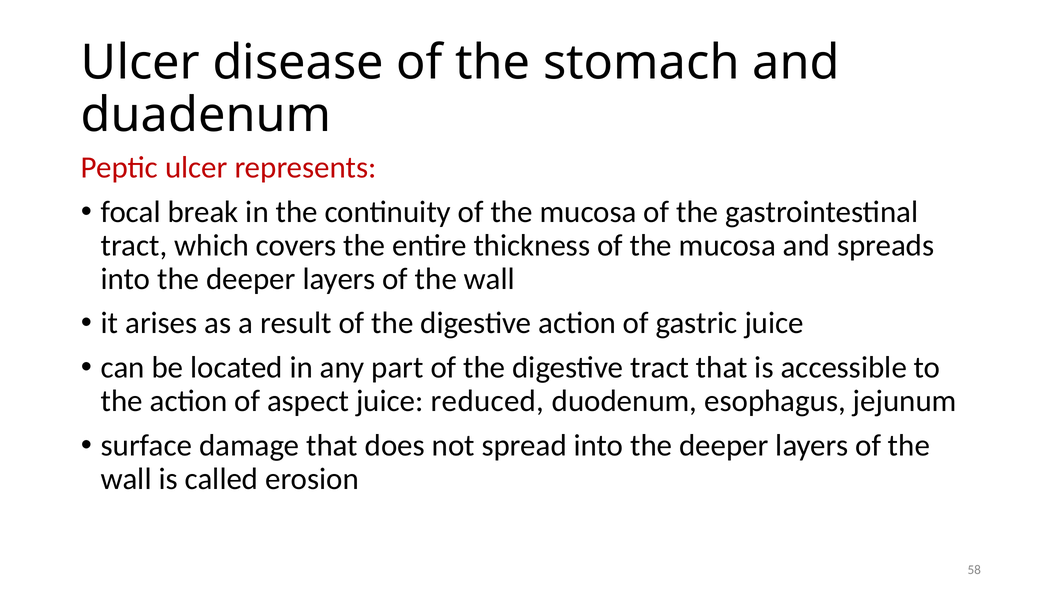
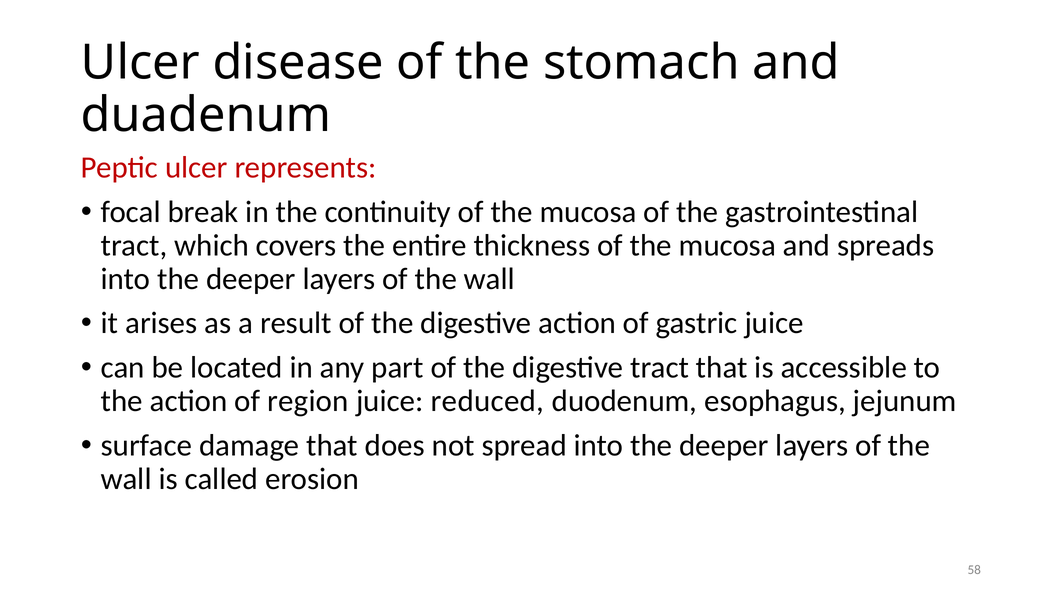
aspect: aspect -> region (308, 401)
